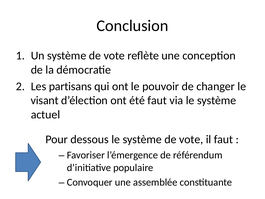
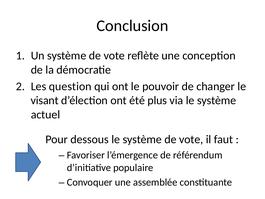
partisans: partisans -> question (70, 86)
été faut: faut -> plus (157, 100)
